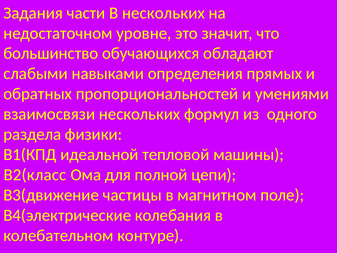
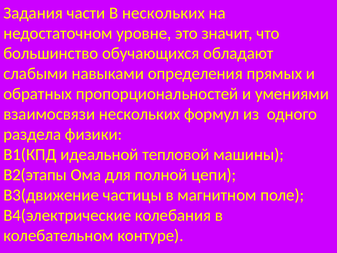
В2(класс: В2(класс -> В2(этапы (35, 175)
